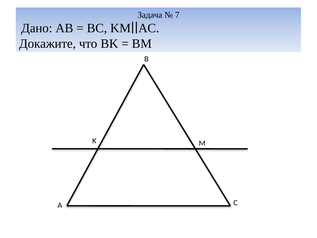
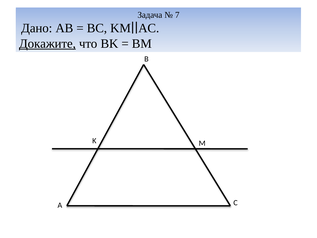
Докажите underline: none -> present (47, 44)
